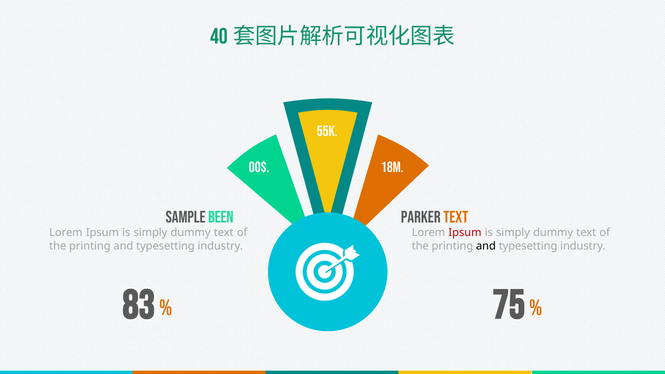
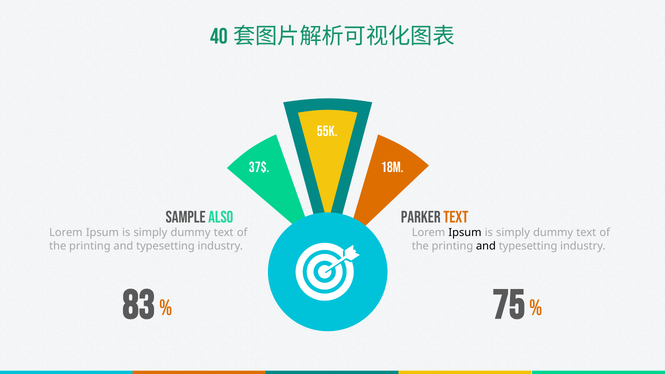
00$: 00$ -> 37$ (259, 168)
BEEN: BEEN -> ALSO (221, 217)
Ipsum colour: red -> black (465, 233)
